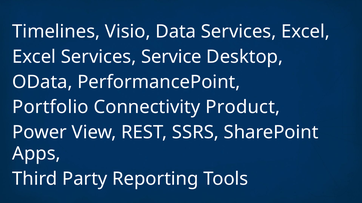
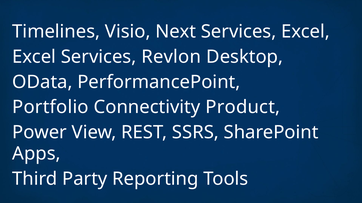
Data: Data -> Next (176, 32)
Service: Service -> Revlon (171, 57)
